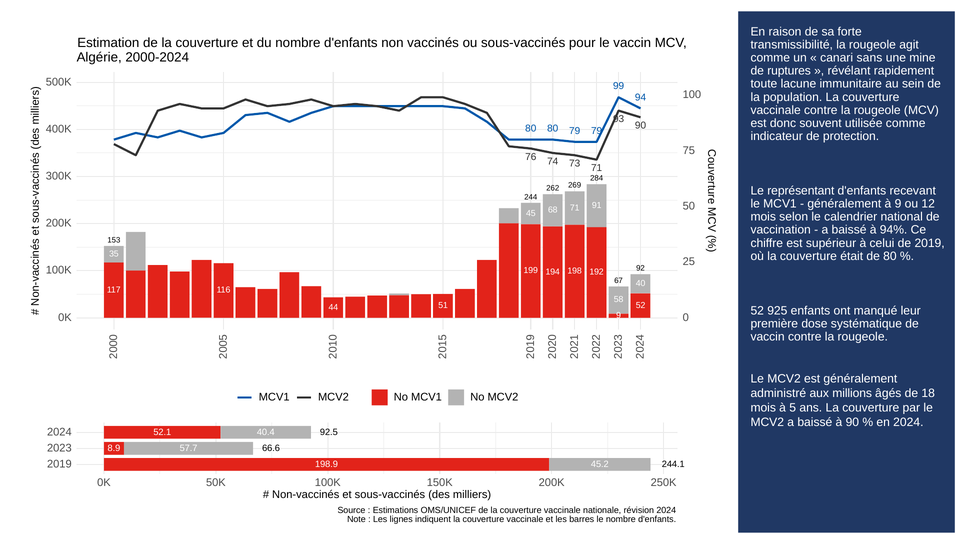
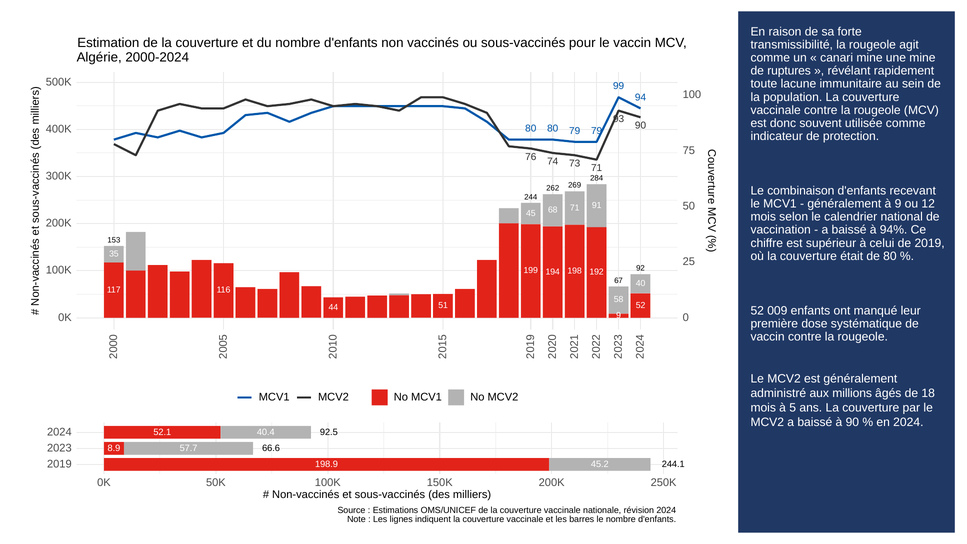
canari sans: sans -> mine (870, 58)
représentant: représentant -> combinaison (801, 191)
925: 925 -> 009 (777, 311)
